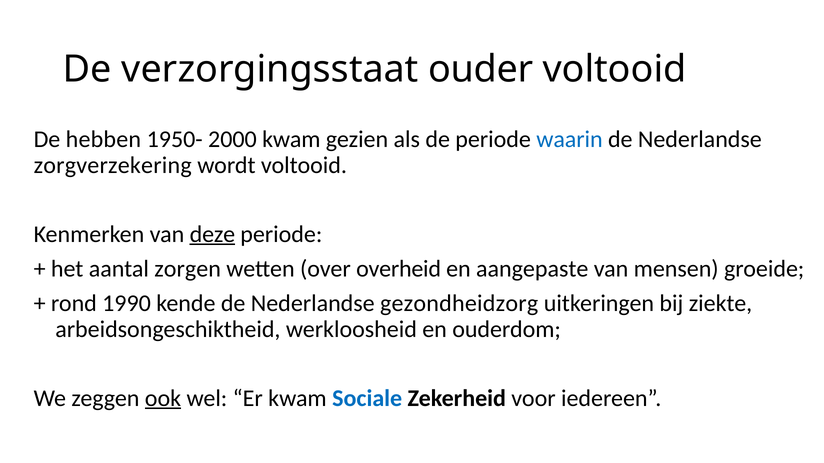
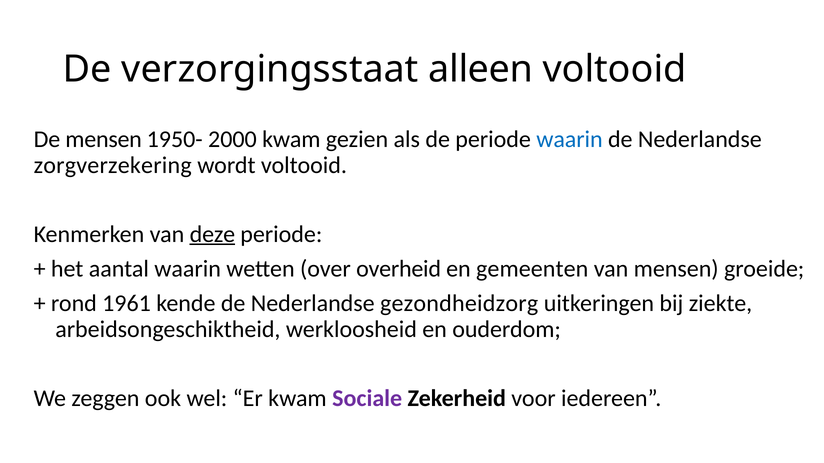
ouder: ouder -> alleen (481, 69)
De hebben: hebben -> mensen (104, 139)
aantal zorgen: zorgen -> waarin (188, 269)
aangepaste: aangepaste -> gemeenten (532, 269)
1990: 1990 -> 1961 (127, 303)
ook underline: present -> none (163, 399)
Sociale colour: blue -> purple (367, 399)
